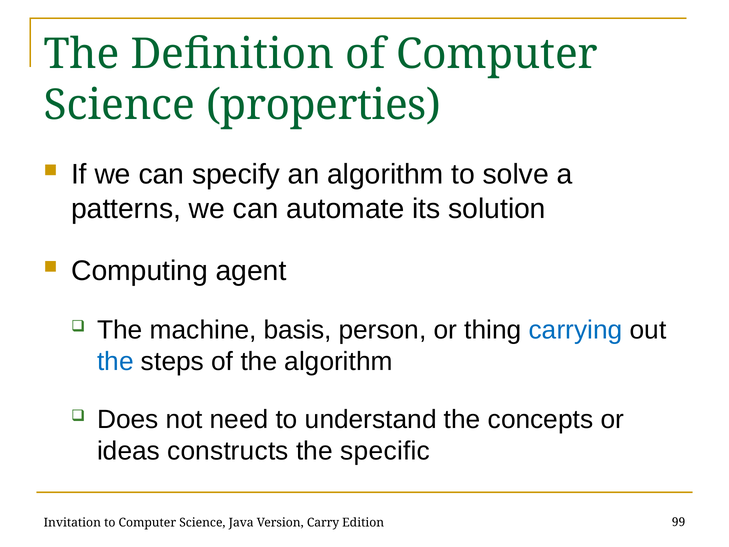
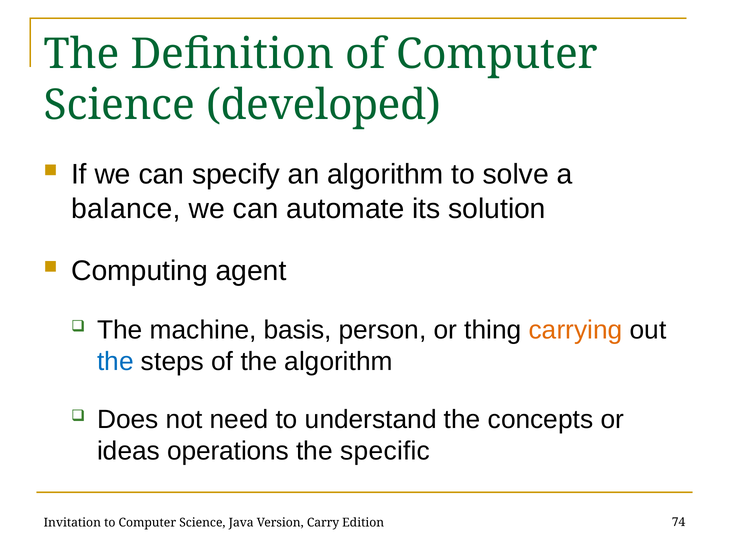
properties: properties -> developed (323, 105)
patterns: patterns -> balance (126, 209)
carrying colour: blue -> orange (576, 330)
constructs: constructs -> operations (228, 451)
99: 99 -> 74 (679, 522)
